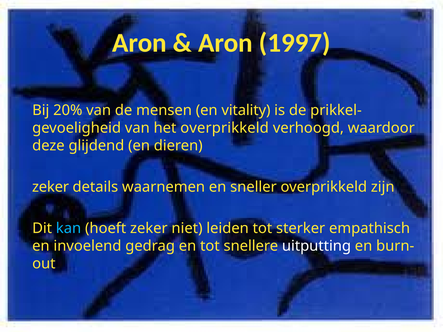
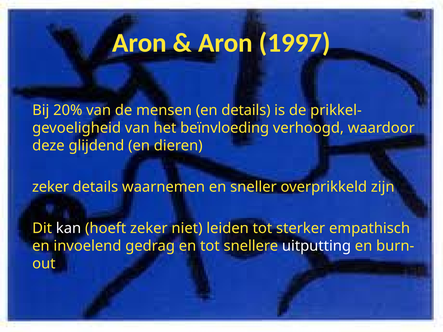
en vitality: vitality -> details (246, 110)
het overprikkeld: overprikkeld -> beïnvloeding (225, 128)
kan colour: light blue -> white (69, 228)
